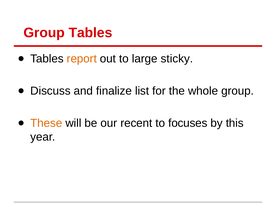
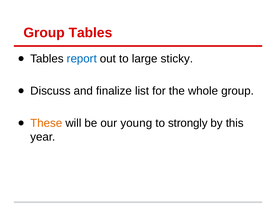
report colour: orange -> blue (82, 59)
recent: recent -> young (136, 123)
focuses: focuses -> strongly (188, 123)
